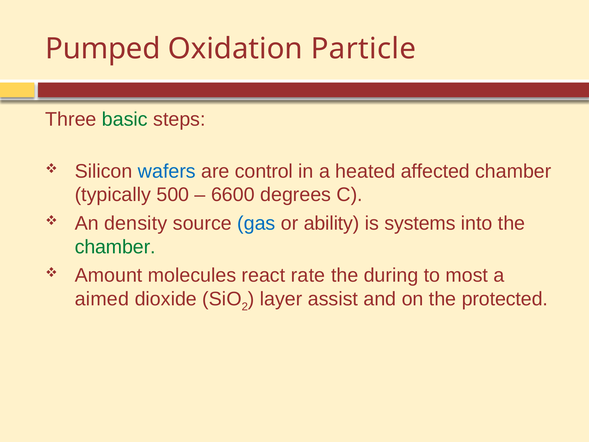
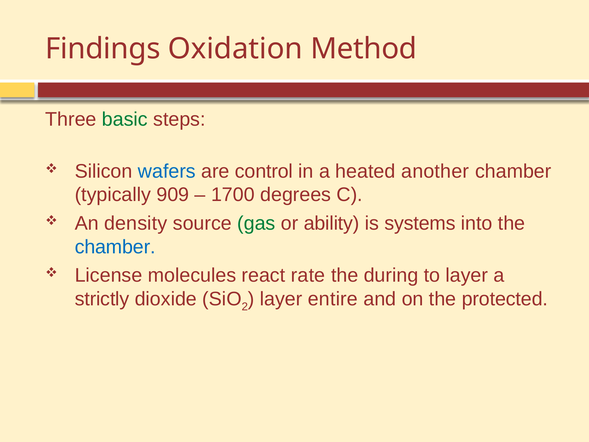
Pumped: Pumped -> Findings (103, 49)
Particle: Particle -> Method (364, 49)
affected: affected -> another (435, 171)
500: 500 -> 909 (173, 195)
6600: 6600 -> 1700 (233, 195)
gas colour: blue -> green (256, 223)
chamber colour: green -> blue (115, 247)
Amount: Amount -> License (109, 275)
to most: most -> layer (467, 275)
aimed: aimed -> strictly (102, 299)
assist: assist -> entire (333, 299)
